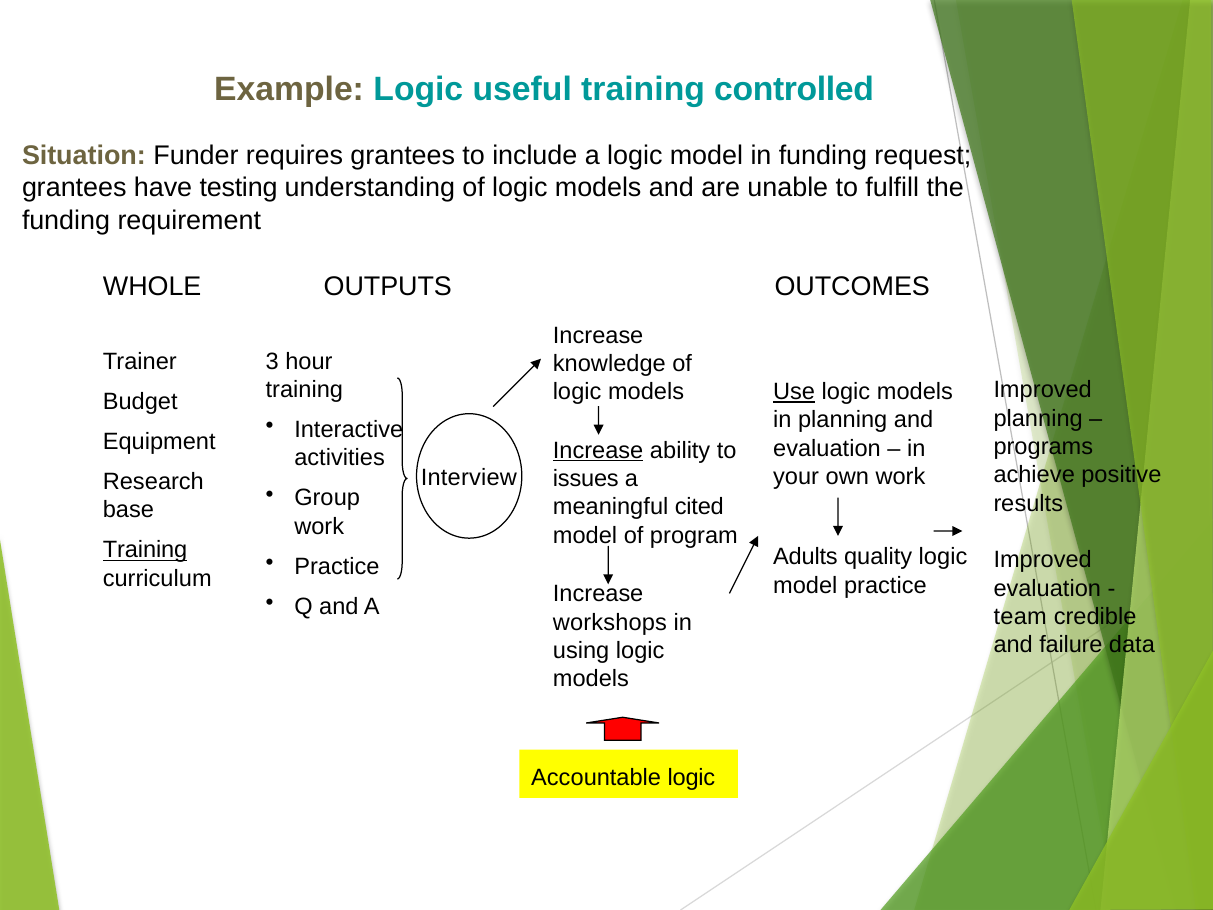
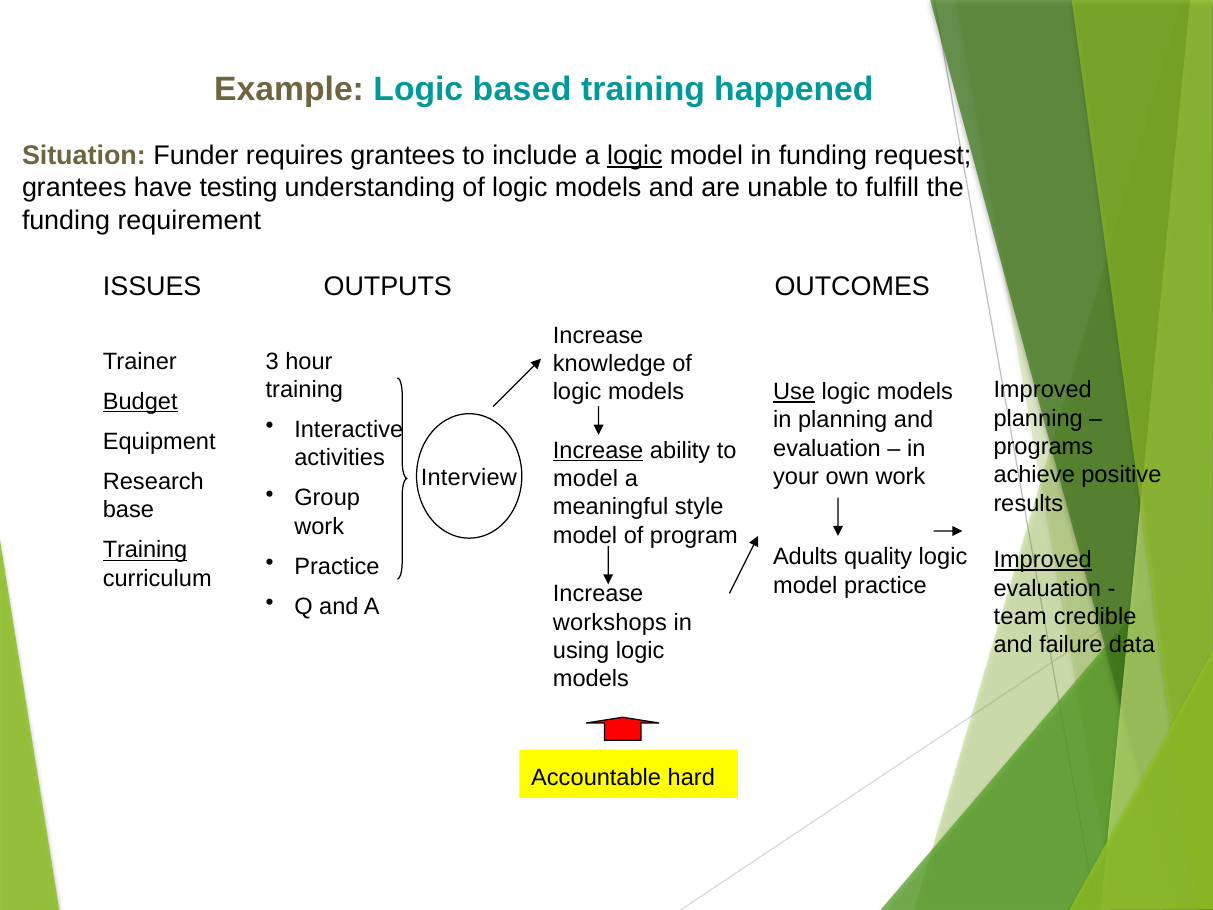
useful: useful -> based (522, 89)
controlled: controlled -> happened (794, 89)
logic underline: none -> present (635, 155)
WHOLE: WHOLE -> ISSUES (152, 287)
Budget underline: none -> present (140, 401)
issues: issues -> model (586, 479)
cited: cited -> style (699, 507)
Improved underline: none -> present (1043, 560)
Accountable logic: logic -> hard (691, 778)
